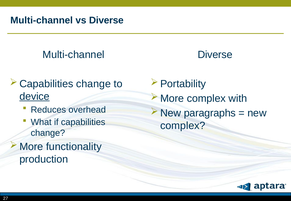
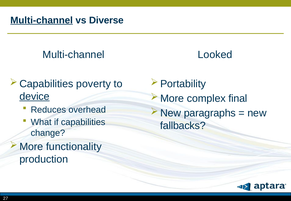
Multi-channel underline: none -> present (42, 20)
Diverse: Diverse -> Looked (215, 55)
change: change -> poverty (94, 84)
with: with -> final (238, 99)
complex: complex -> fallbacks (183, 126)
